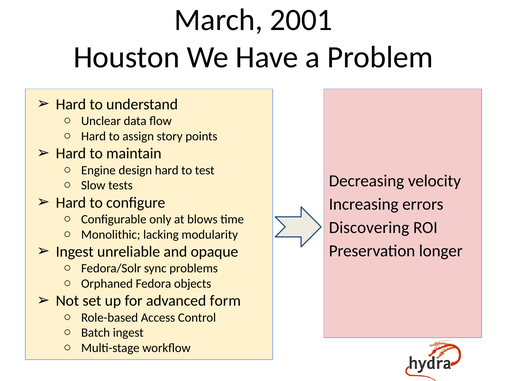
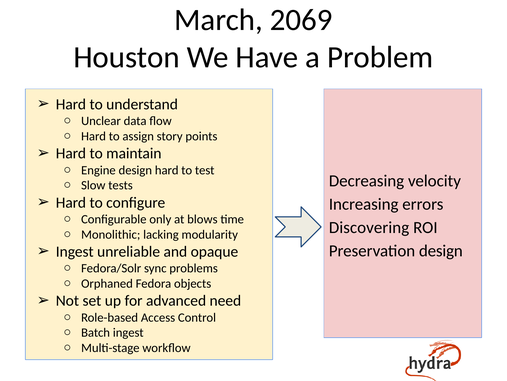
2001: 2001 -> 2069 (301, 20)
Preservation longer: longer -> design (441, 250)
form: form -> need (225, 300)
